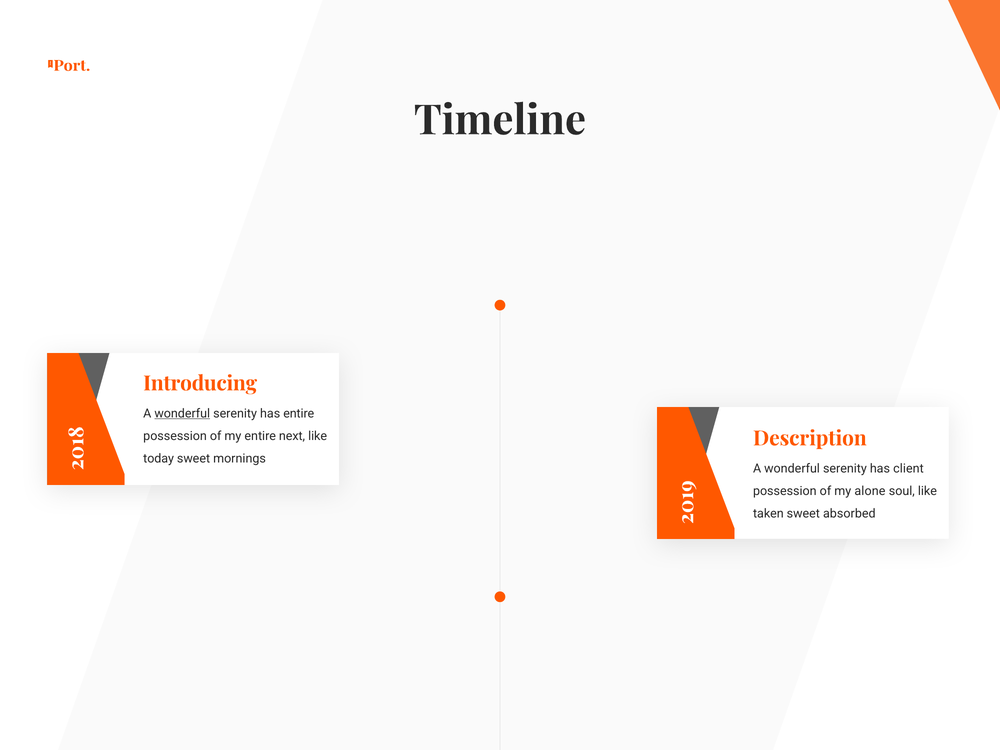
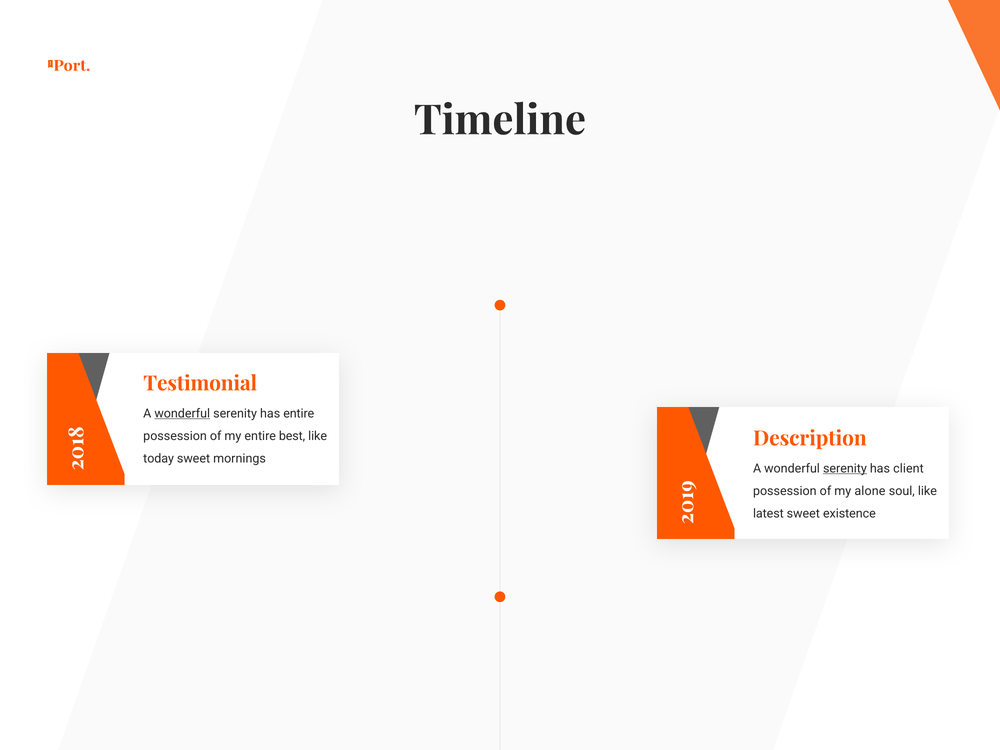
Introducing: Introducing -> Testimonial (200, 383)
next: next -> best (292, 436)
serenity underline: none -> present (845, 468)
taken: taken -> latest (768, 514)
absorbed: absorbed -> existence (849, 514)
